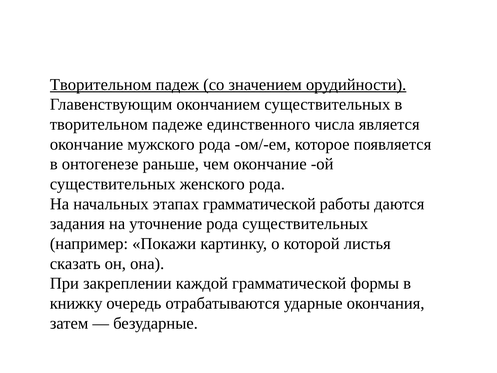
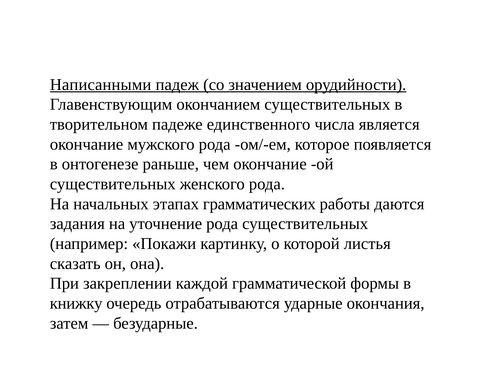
Творительном: Творительном -> Написанными (101, 84)
этапах грамматической: грамматической -> грамматических (259, 204)
